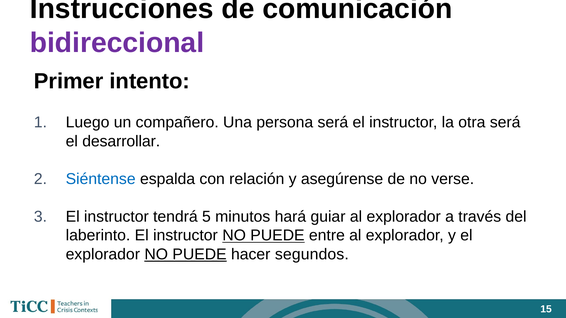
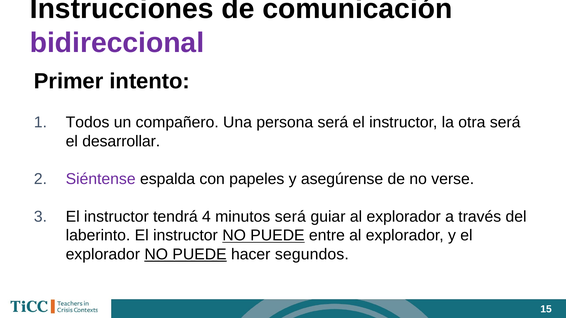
Luego: Luego -> Todos (88, 122)
Siéntense colour: blue -> purple (101, 179)
relación: relación -> papeles (257, 179)
5: 5 -> 4 (206, 217)
minutos hará: hará -> será (290, 217)
